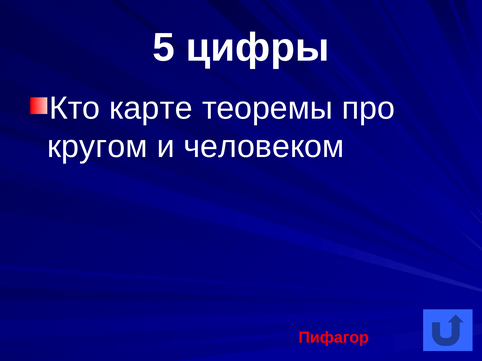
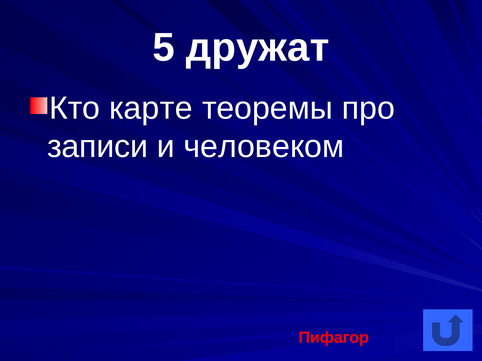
цифры: цифры -> дружат (258, 48)
кругом: кругом -> записи (98, 147)
